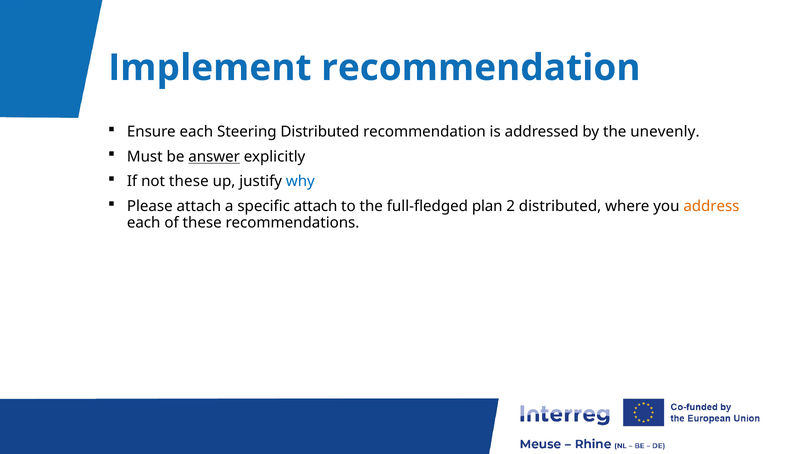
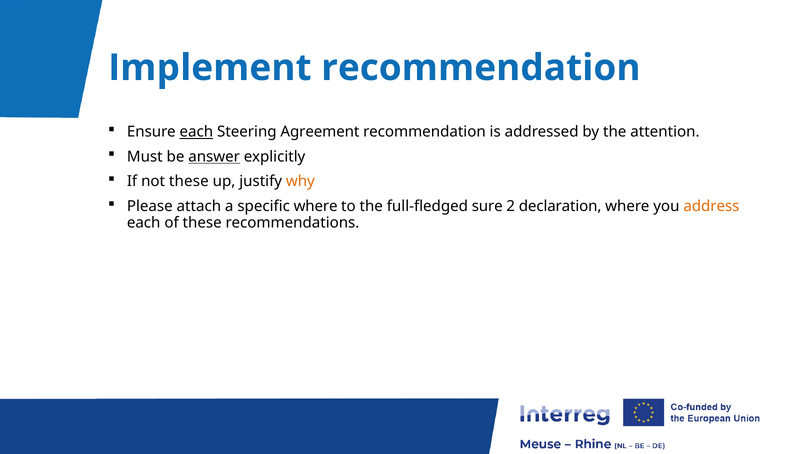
each underline: none -> present (196, 132)
Steering Distributed: Distributed -> Agreement (320, 132)
unevenly: unevenly -> attention (665, 132)
why colour: blue -> orange (300, 181)
specific attach: attach -> where (316, 206)
plan: plan -> sure (487, 206)
2 distributed: distributed -> declaration (560, 206)
